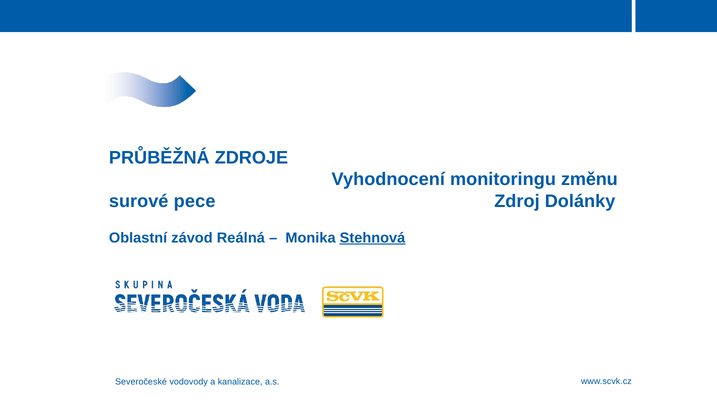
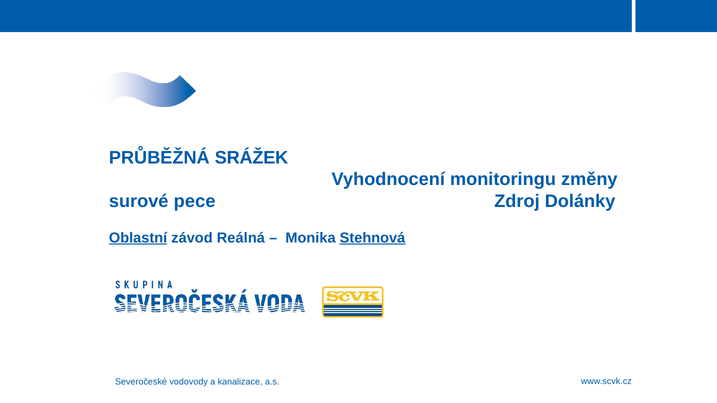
ZDROJE: ZDROJE -> SRÁŽEK (252, 158)
změnu: změnu -> změny (589, 179)
Oblastní underline: none -> present (138, 238)
